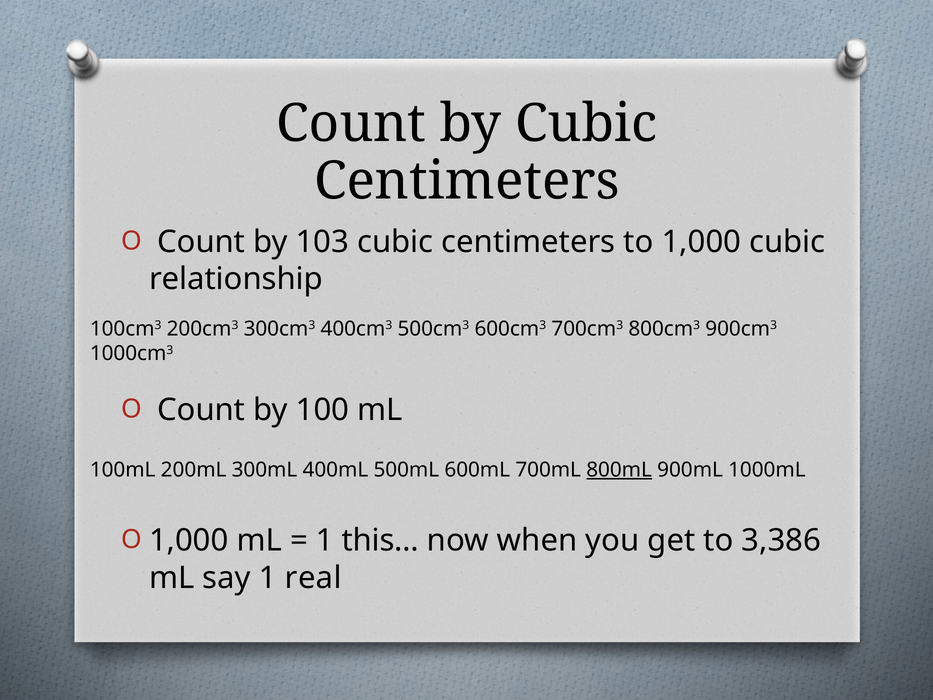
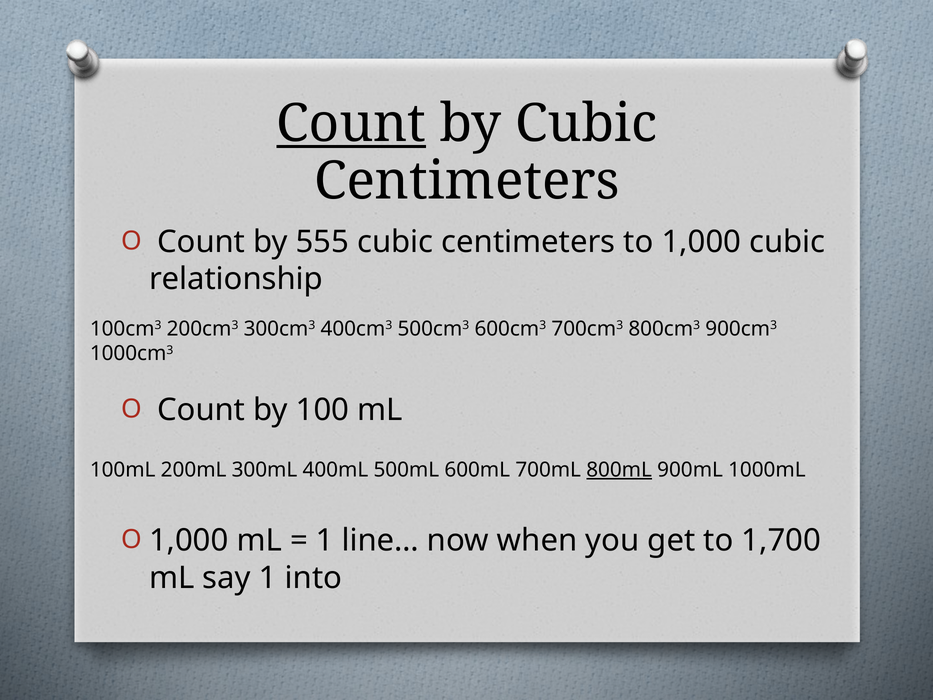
Count underline: none -> present (351, 124)
103: 103 -> 555 (322, 242)
this…: this… -> line… (380, 540)
3,386: 3,386 -> 1,700 (781, 540)
real: real -> into (313, 578)
